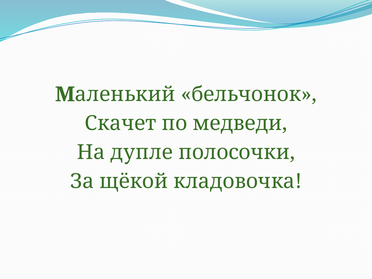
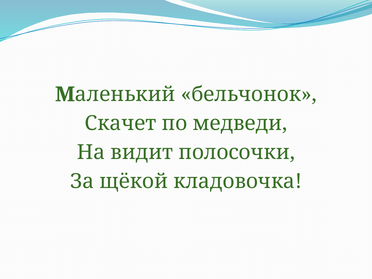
дупле: дупле -> видит (142, 152)
